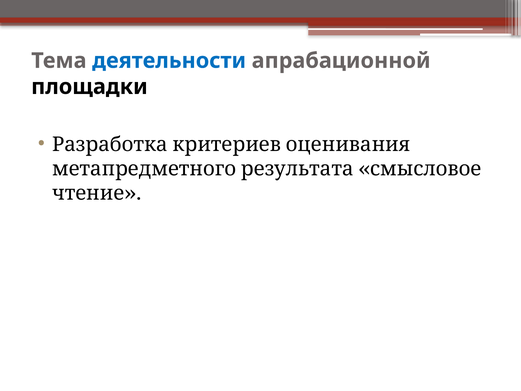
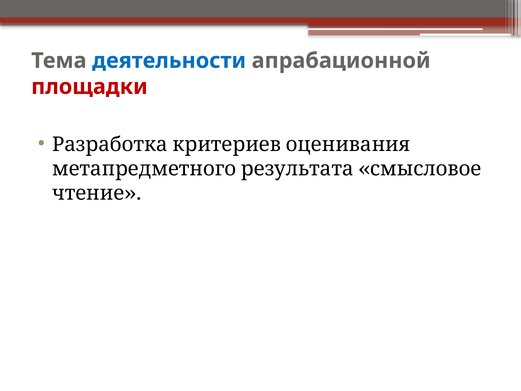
площадки colour: black -> red (89, 87)
